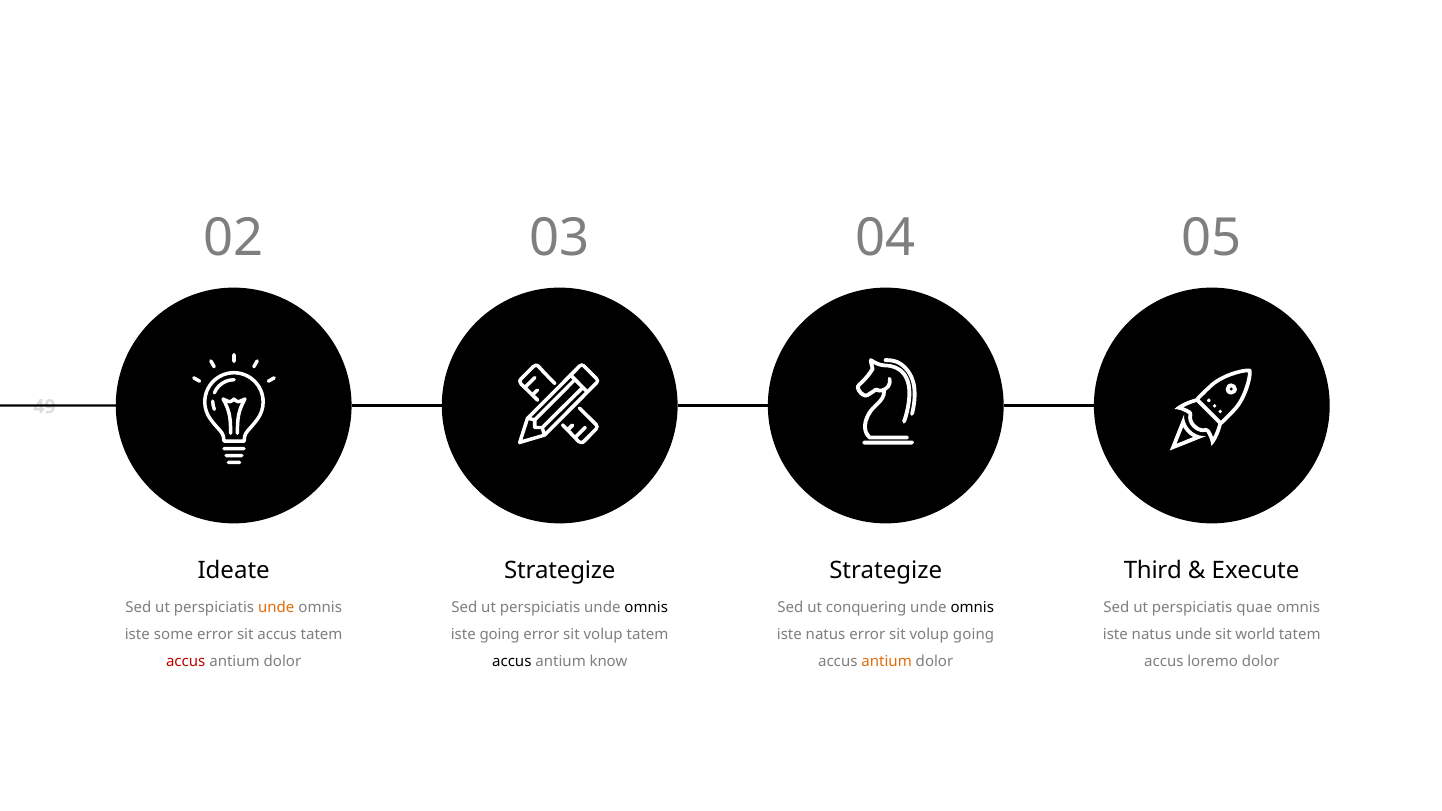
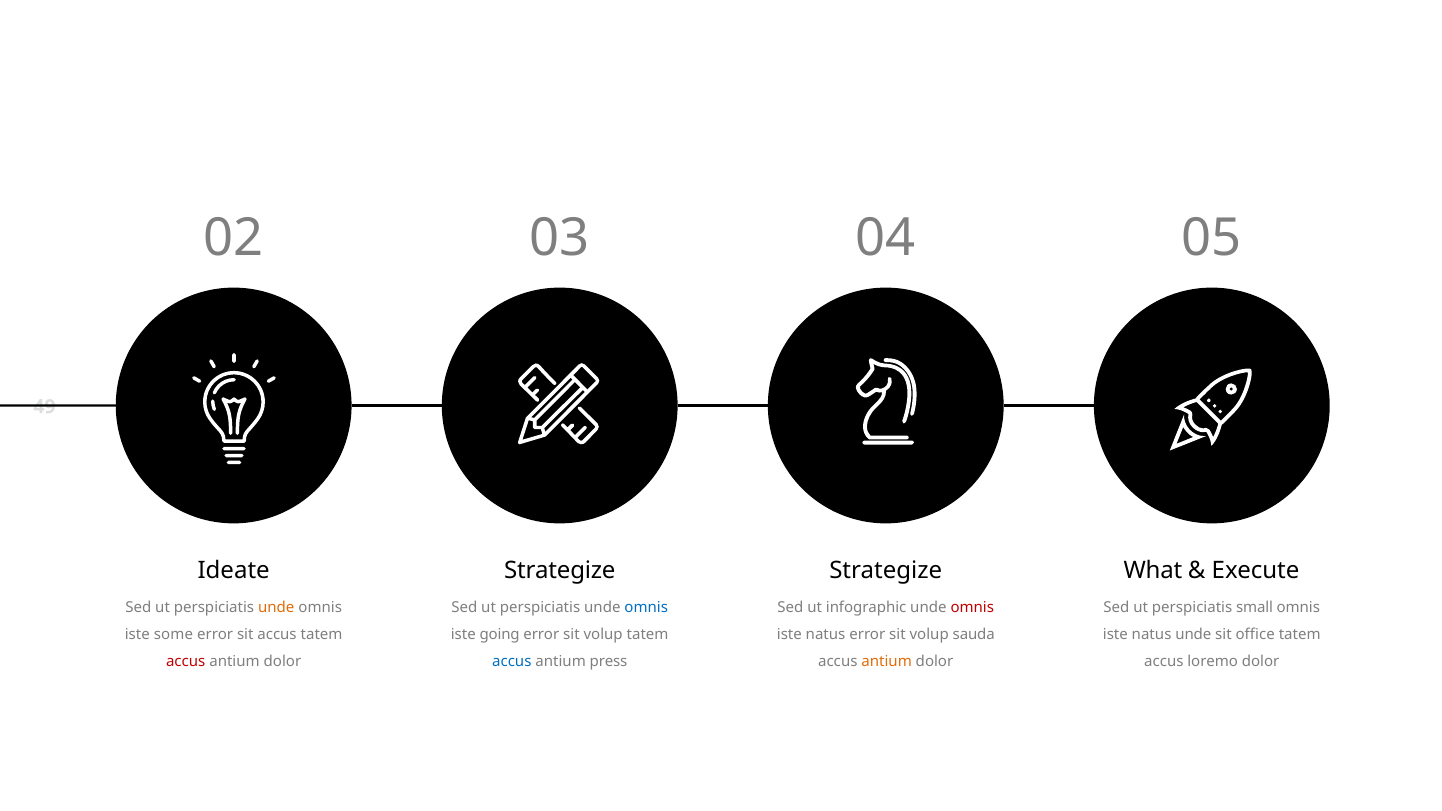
Third: Third -> What (1153, 571)
omnis colour: black -> blue (646, 608)
conquering: conquering -> infographic (866, 608)
omnis colour: black -> red (972, 608)
quae: quae -> small (1255, 608)
volup going: going -> sauda (974, 635)
world: world -> office (1255, 635)
accus colour: black -> blue (512, 662)
know: know -> press (609, 662)
